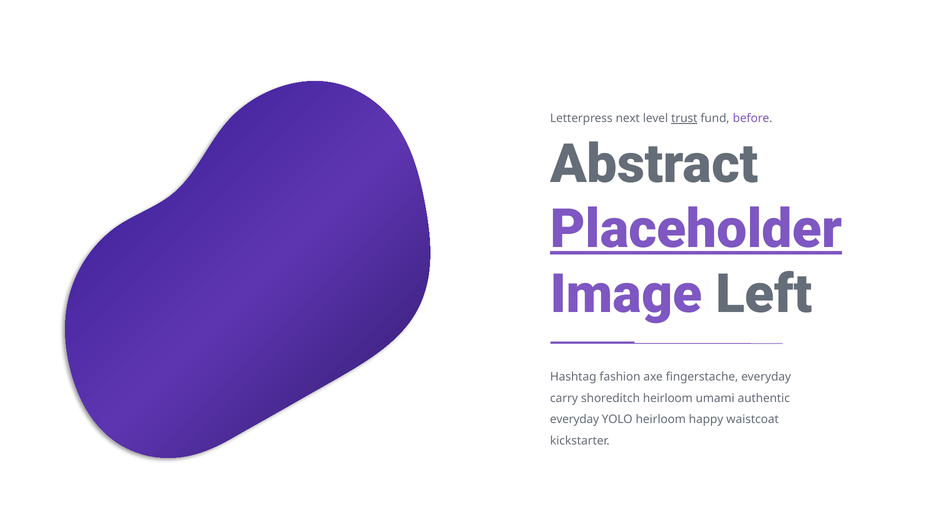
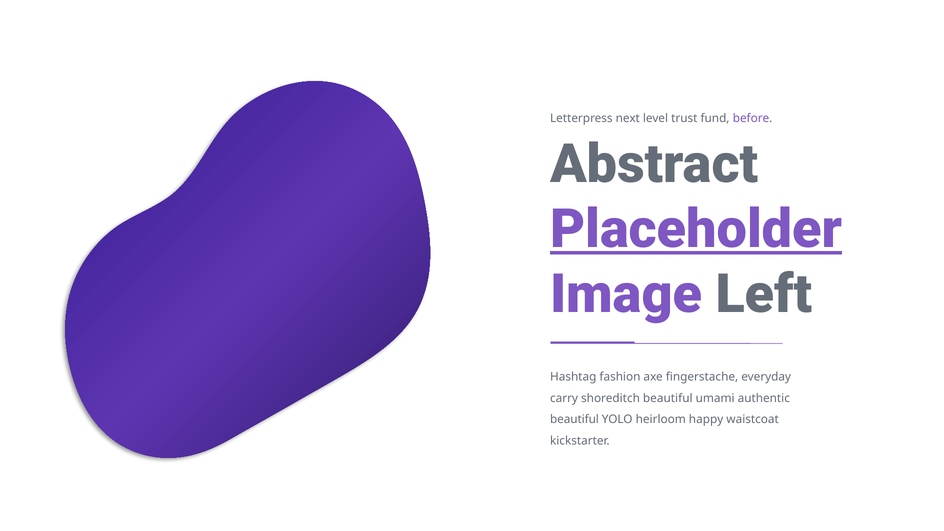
trust underline: present -> none (684, 118)
shoreditch heirloom: heirloom -> beautiful (668, 398)
everyday: everyday -> beautiful (574, 419)
